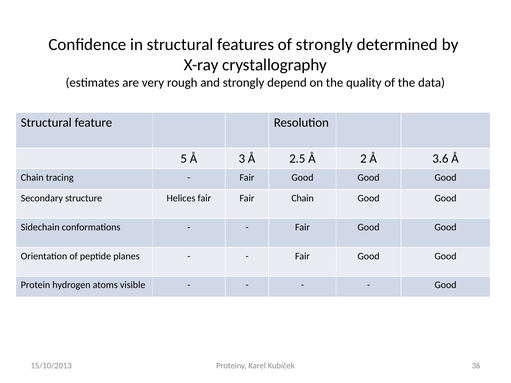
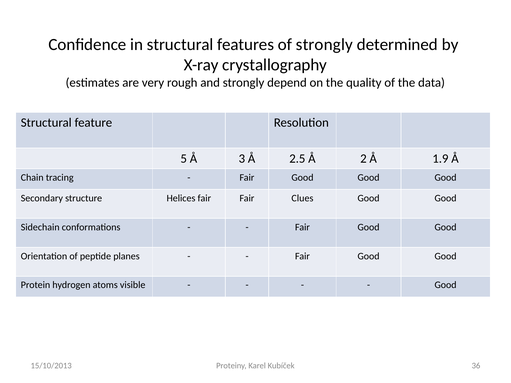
3.6: 3.6 -> 1.9 (440, 159)
Fair Chain: Chain -> Clues (302, 198)
